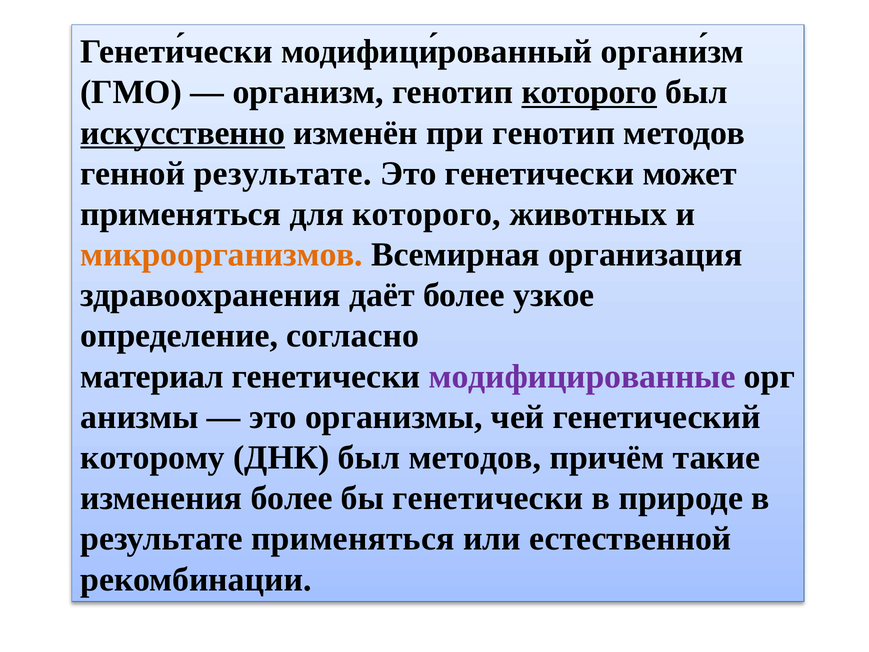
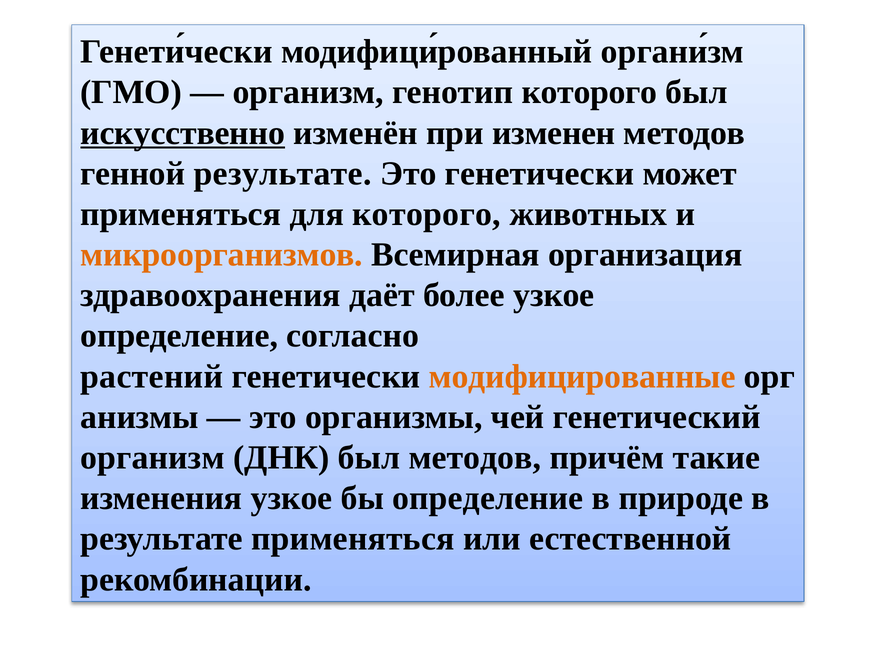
которого underline: present -> none (589, 92)
при генотип: генотип -> изменен (554, 133)
материал: материал -> растений (152, 376)
модифицированные colour: purple -> orange (582, 376)
которому: которому -> организм (152, 457)
изменения более: более -> узкое (292, 498)
бы генетически: генетически -> определение (488, 498)
